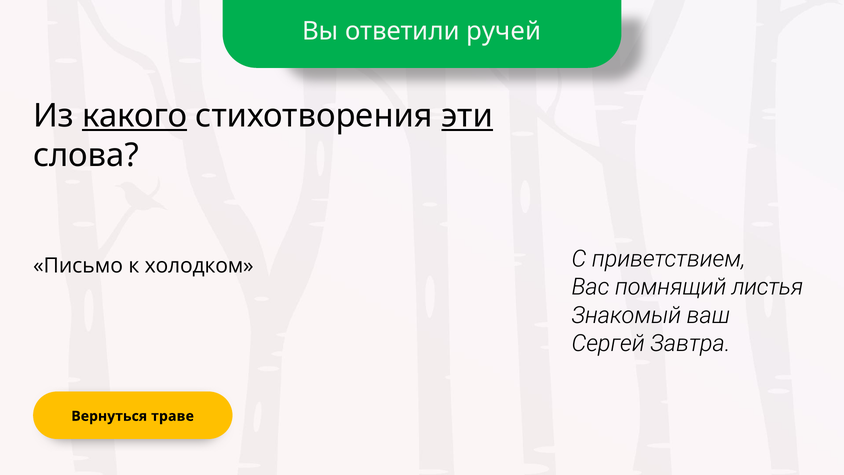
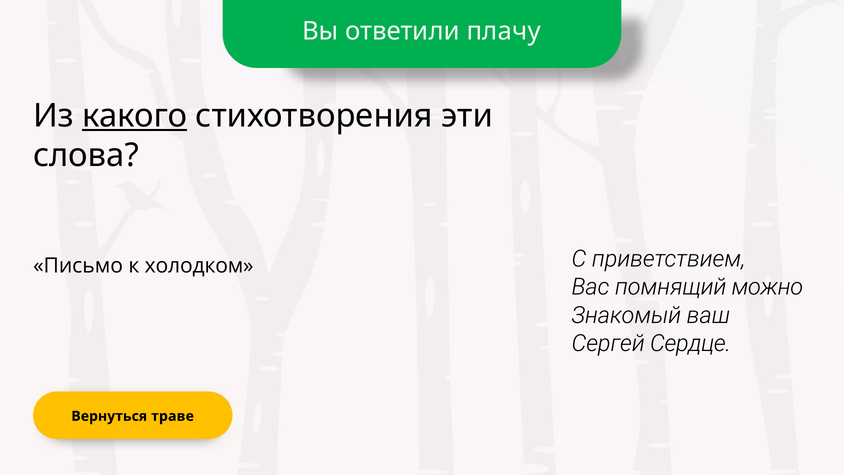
ручей: ручей -> плачу (504, 31)
эти underline: present -> none (467, 116)
листья: листья -> можно (767, 287)
Завтра: Завтра -> Сердце (690, 343)
